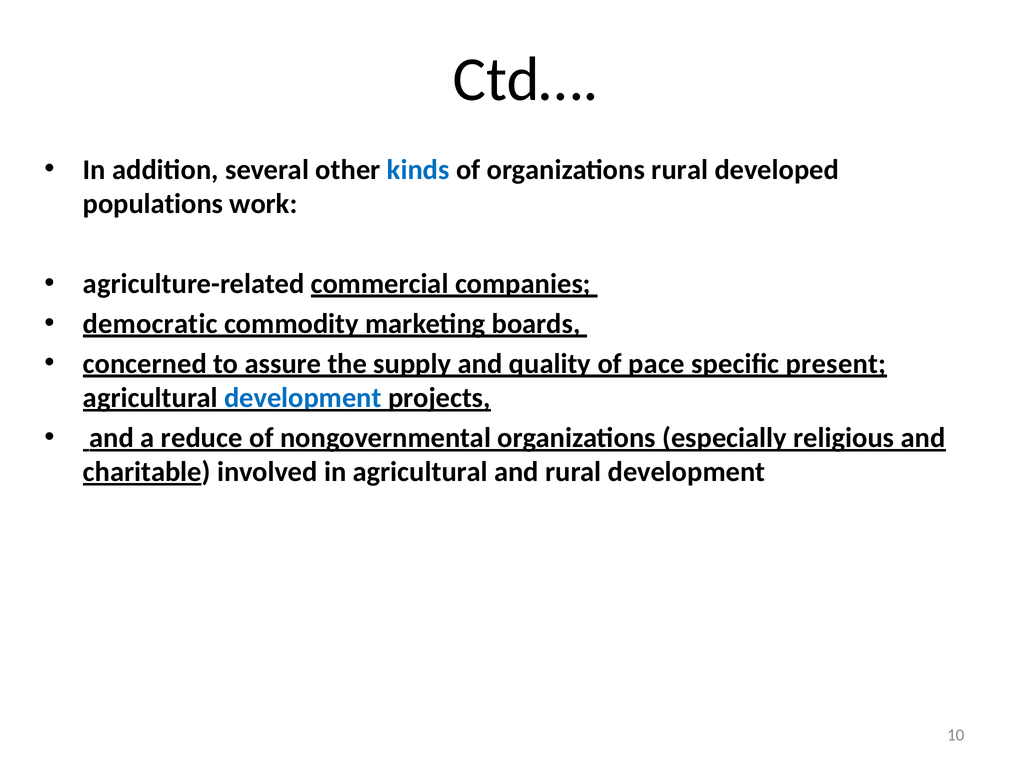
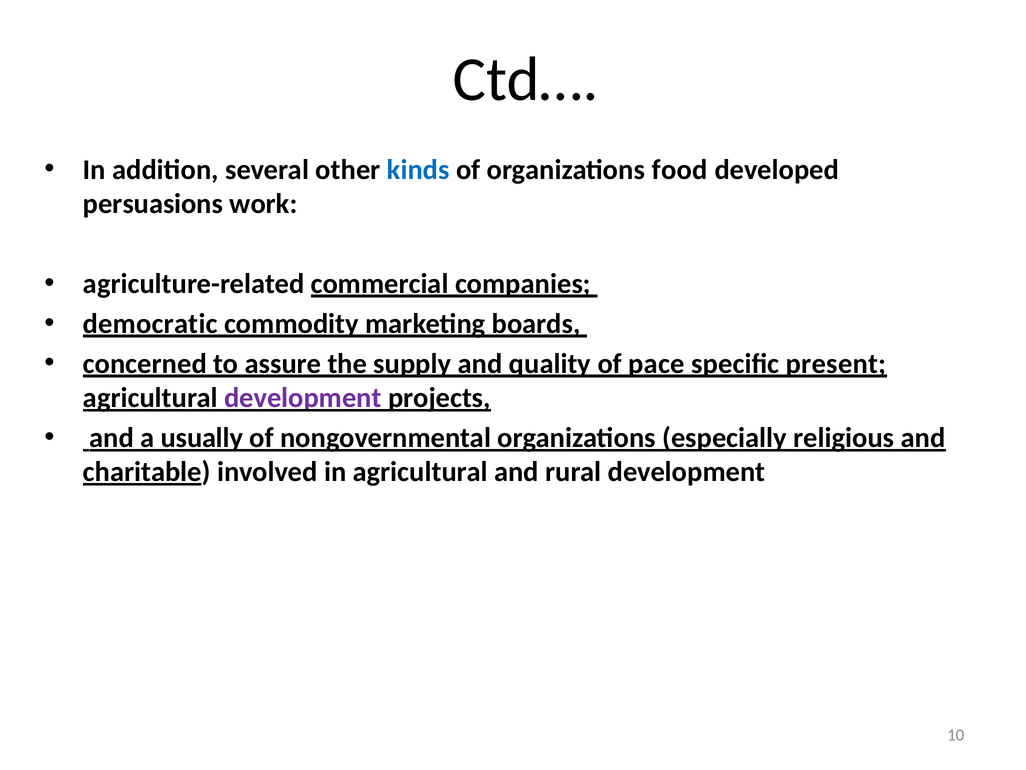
organizations rural: rural -> food (680, 170)
populations: populations -> persuasions (153, 204)
development colour: blue -> purple (303, 398)
reduce: reduce -> usually (202, 438)
